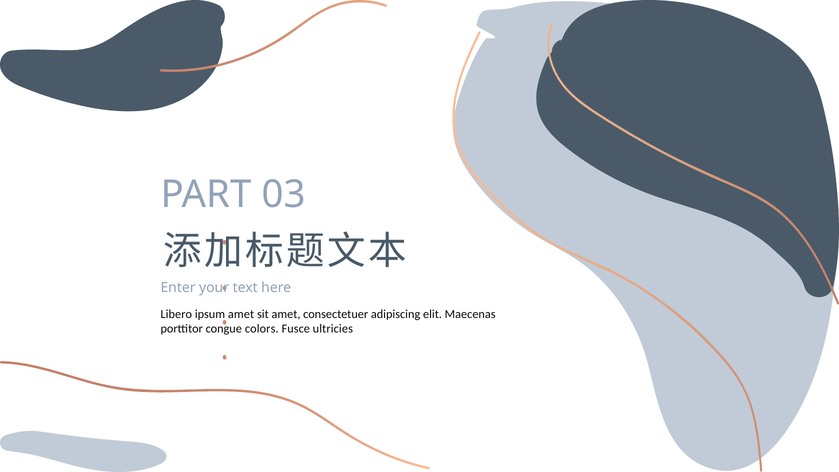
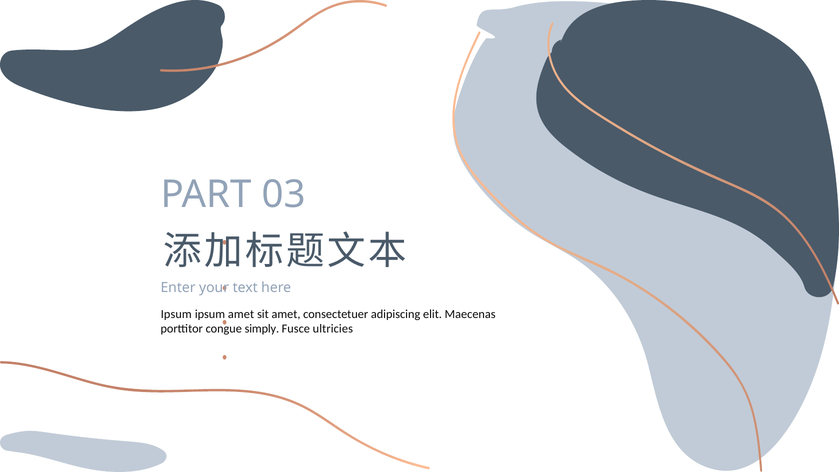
Libero: Libero -> Ipsum (176, 314)
colors: colors -> simply (262, 329)
